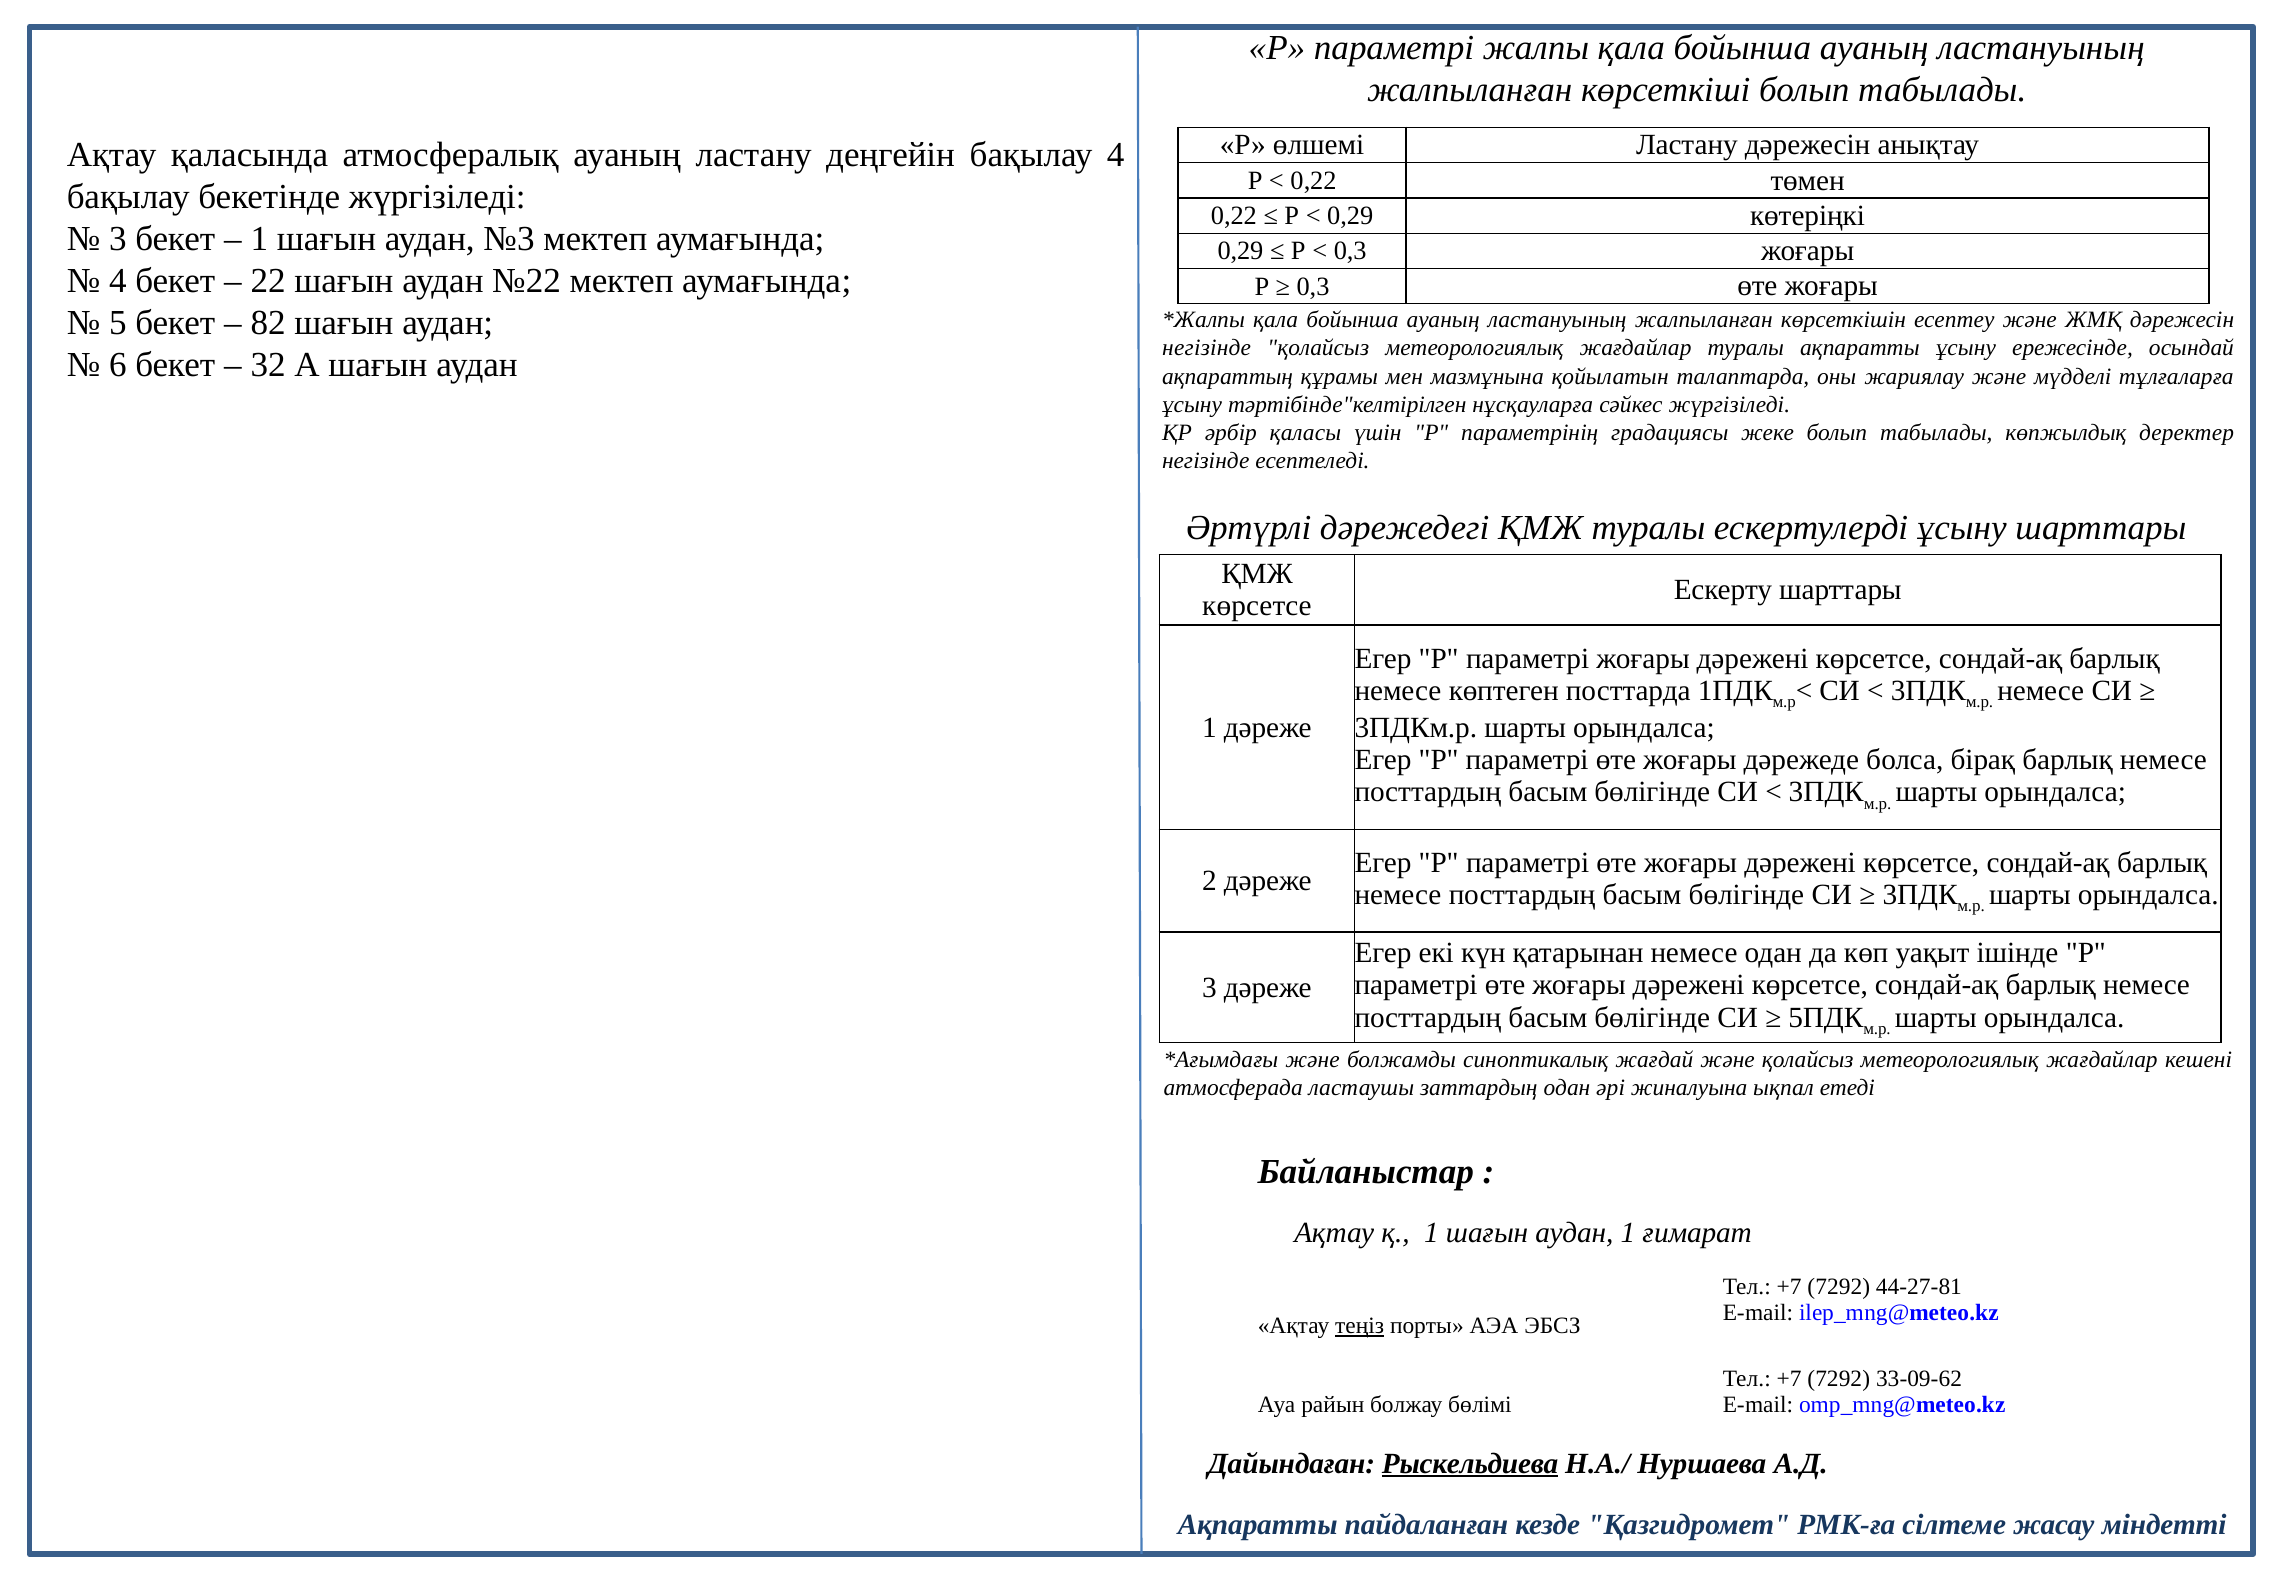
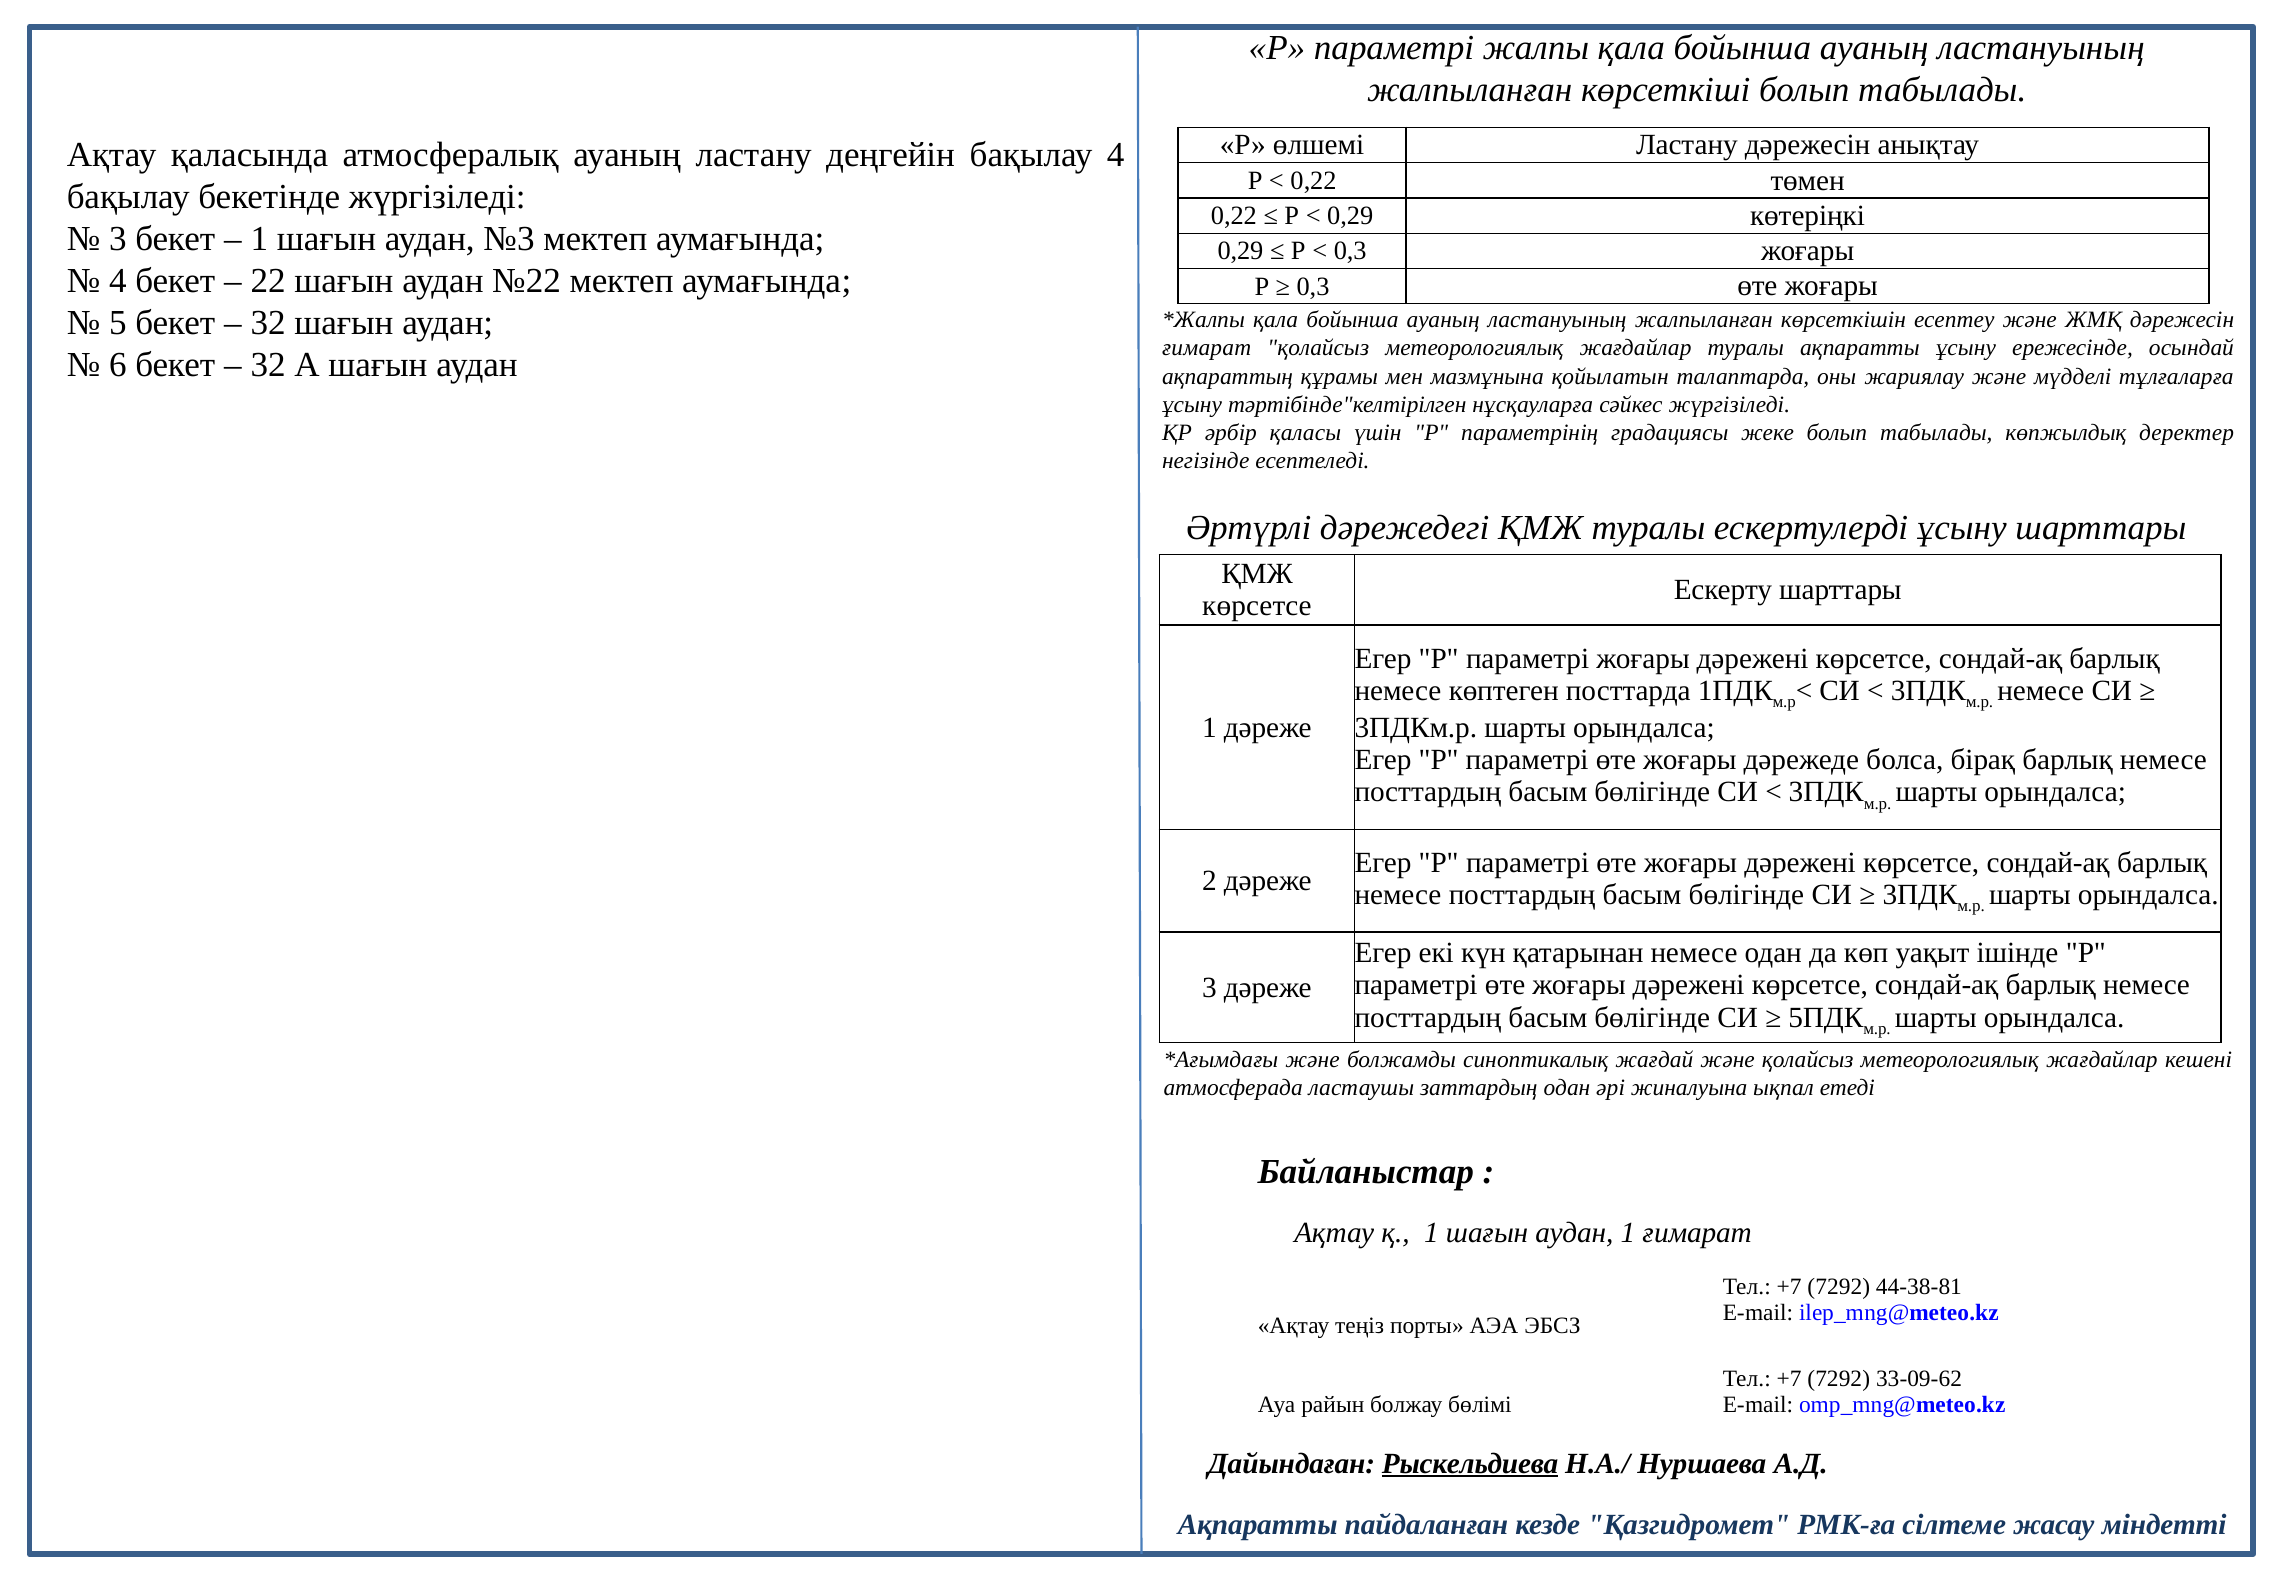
82: 82 -> 32 (268, 323)
негізінде: негізінде -> ғимарат (1207, 348)
44-27-81: 44-27-81 -> 44-38-81 (1919, 1286)
теңіз underline: present -> none (1360, 1325)
